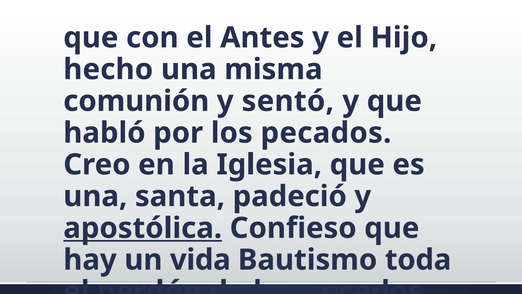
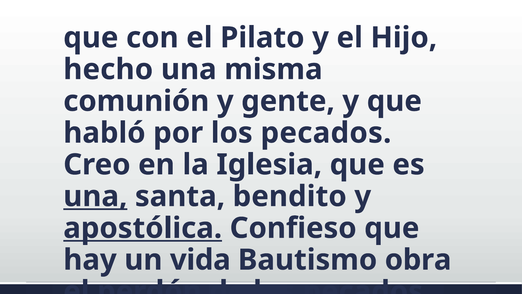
Antes: Antes -> Pilato (262, 38)
sentó: sentó -> gente (288, 101)
una underline: none -> present (95, 196)
padeció: padeció -> bendito (290, 196)
toda: toda -> obra (418, 260)
